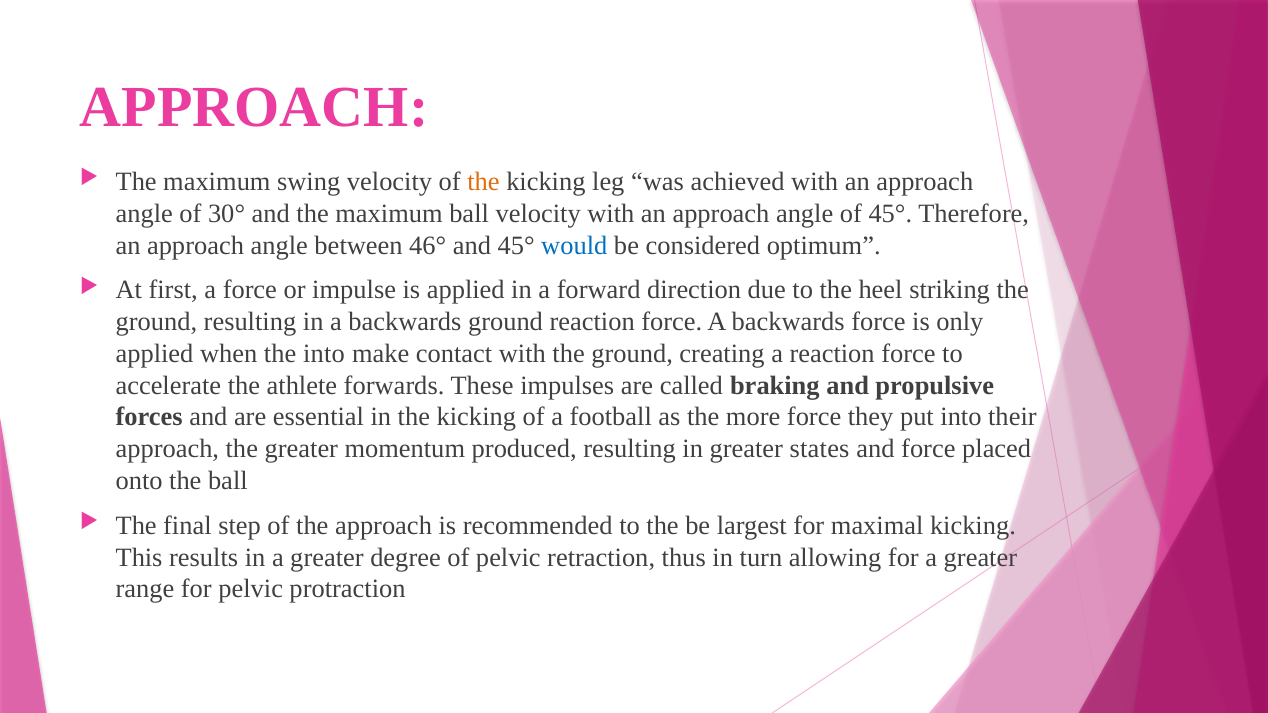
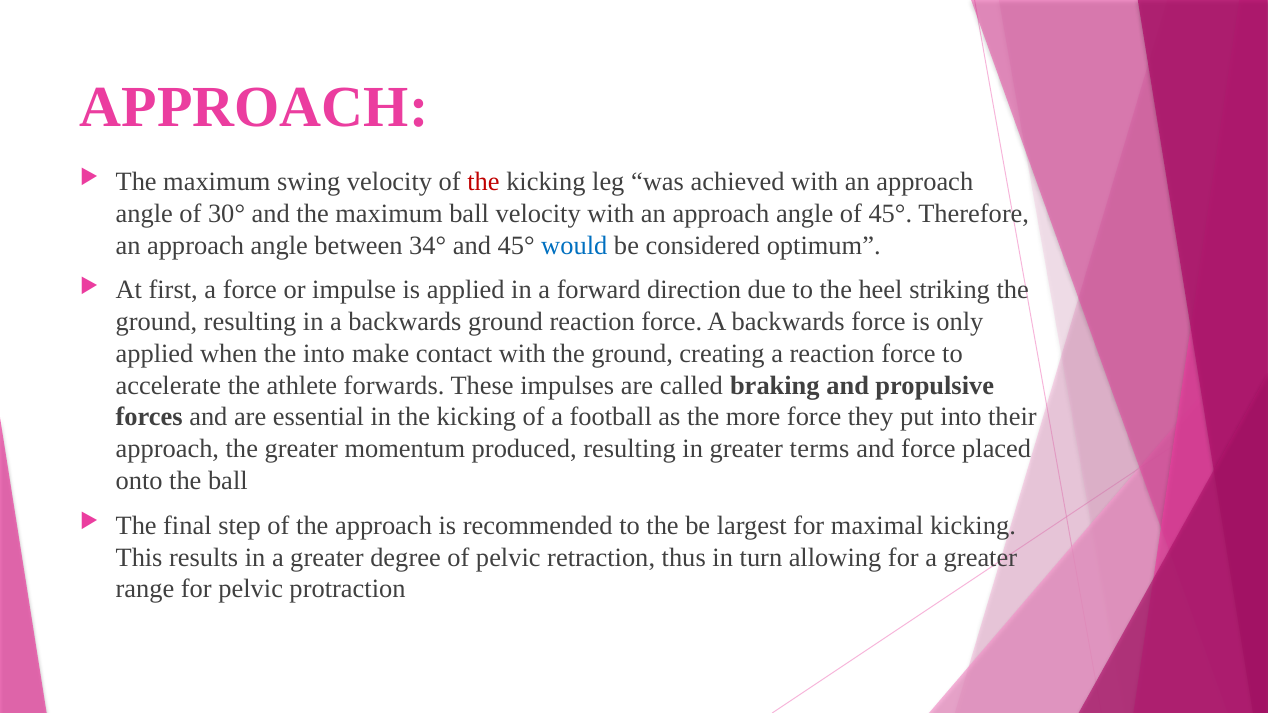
the colour: orange -> red (483, 182)
46°: 46° -> 34° (428, 245)
states: states -> terms (820, 449)
